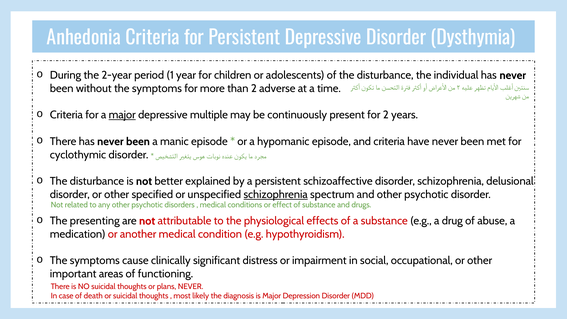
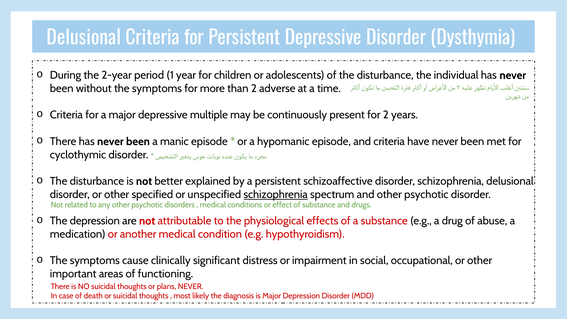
Anhedonia: Anhedonia -> Delusional (84, 38)
major underline: present -> none (122, 115)
The presenting: presenting -> depression (95, 221)
